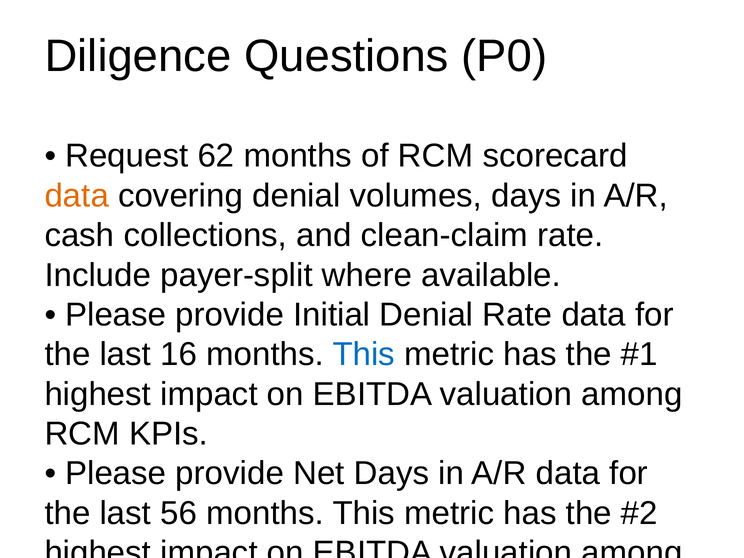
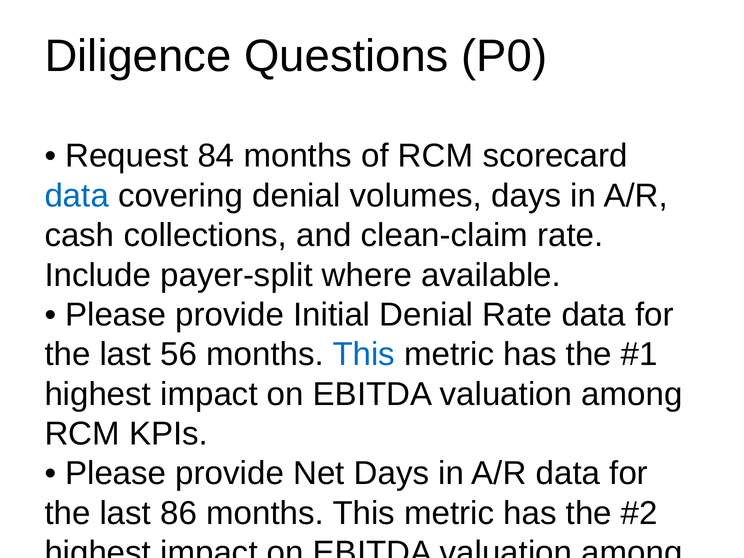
62: 62 -> 84 (216, 156)
data colour: orange -> blue (77, 196)
16: 16 -> 56 (179, 354)
56: 56 -> 86 (179, 513)
